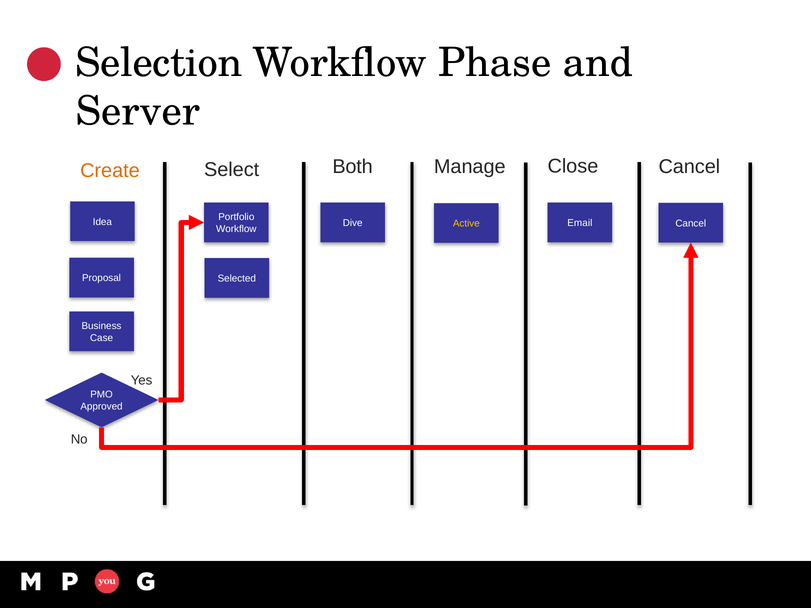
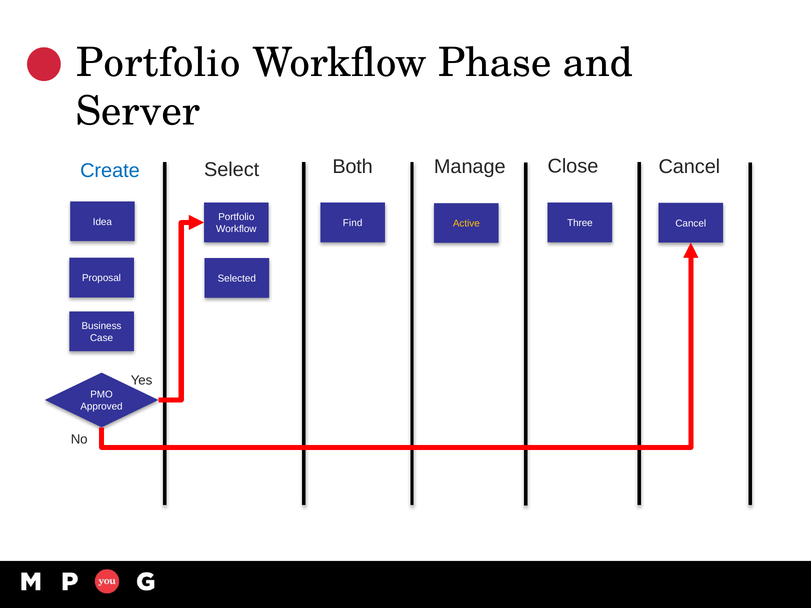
Selection: Selection -> Portfolio (158, 63)
Create colour: orange -> blue (110, 171)
Dive: Dive -> Find (353, 223)
Email: Email -> Three (580, 223)
